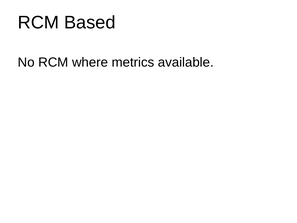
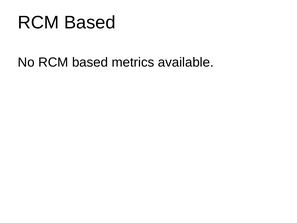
No RCM where: where -> based (90, 62)
